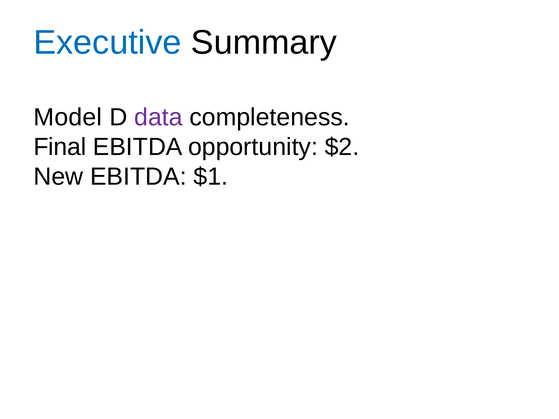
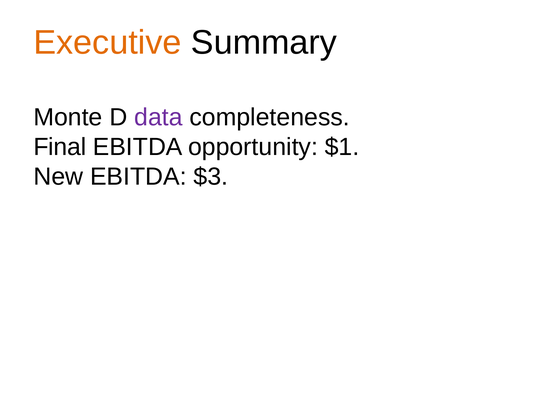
Executive colour: blue -> orange (107, 42)
Model: Model -> Monte (68, 117)
$2: $2 -> $1 (342, 147)
$1: $1 -> $3 (211, 177)
